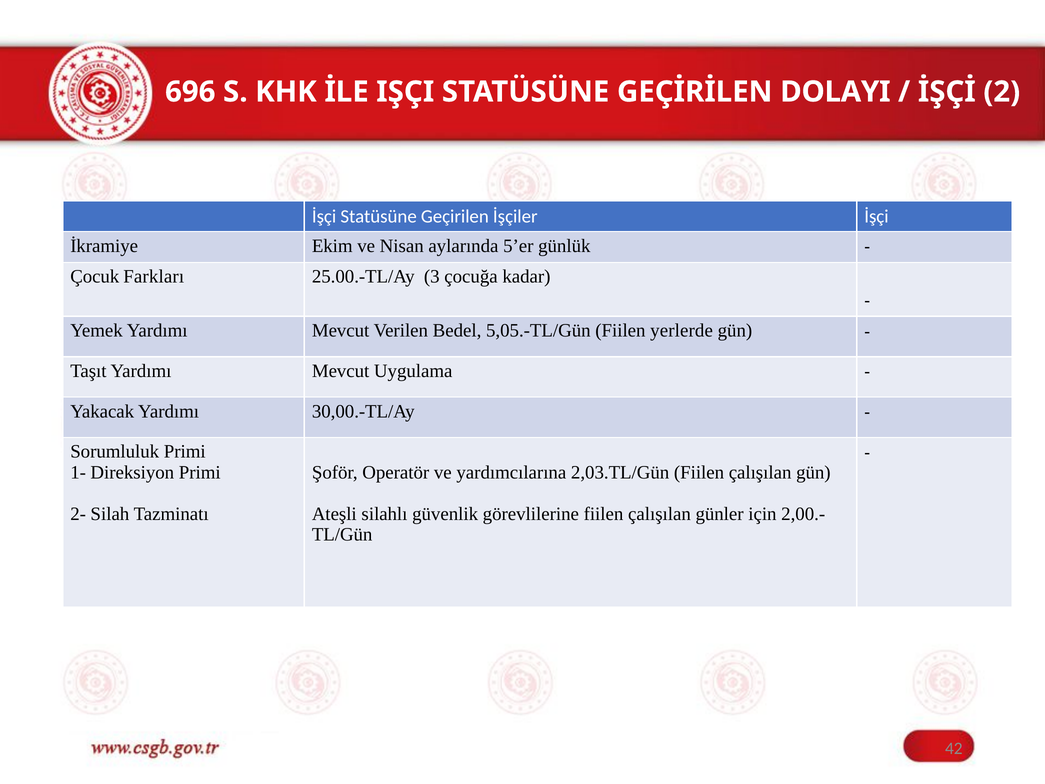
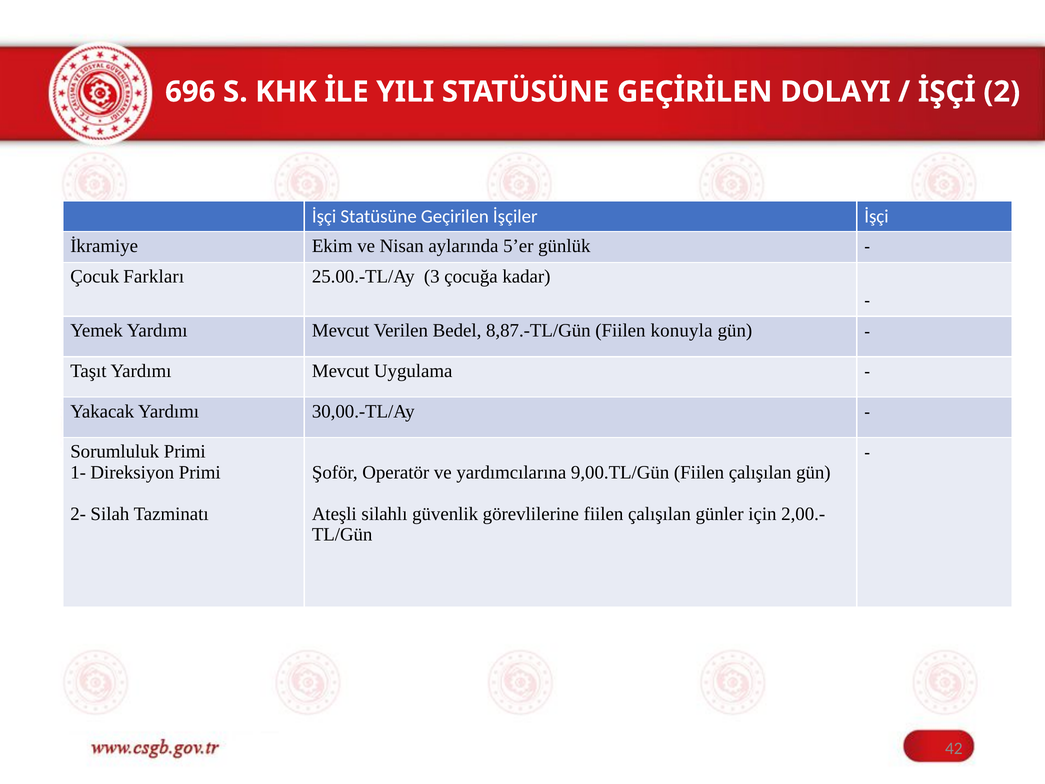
IŞÇI: IŞÇI -> YILI (405, 92)
5,05.-TL/Gün: 5,05.-TL/Gün -> 8,87.-TL/Gün (538, 330)
yerlerde: yerlerde -> konuyla (682, 330)
2,03.TL/Gün: 2,03.TL/Gün -> 9,00.TL/Gün (620, 472)
